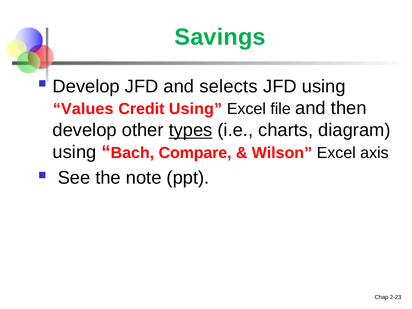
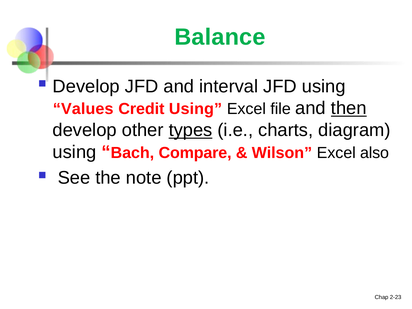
Savings: Savings -> Balance (220, 37)
selects: selects -> interval (229, 86)
then underline: none -> present (349, 108)
axis: axis -> also (375, 153)
